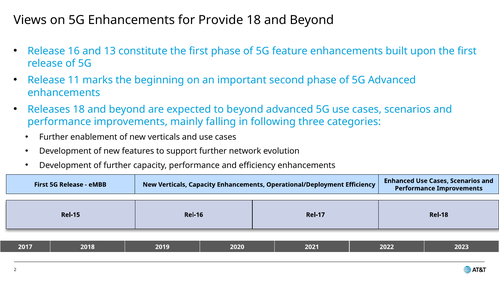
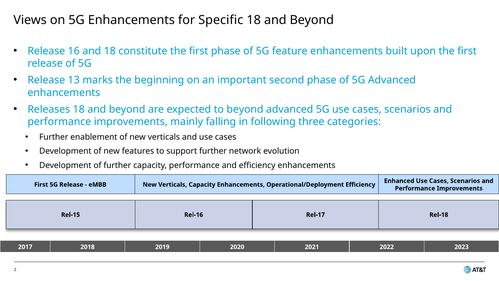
Provide: Provide -> Specific (221, 20)
and 13: 13 -> 18 (110, 51)
11: 11 -> 13 (74, 80)
